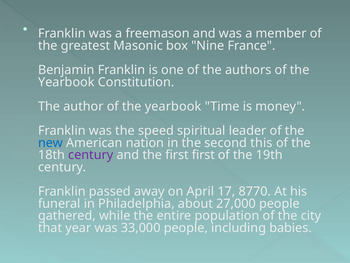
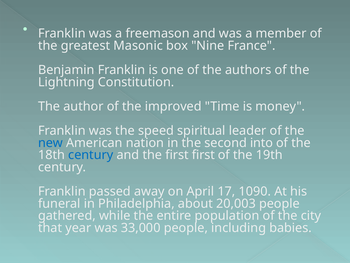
Yearbook: Yearbook -> Lightning (66, 82)
author of the yearbook: yearbook -> improved (173, 106)
this: this -> into (262, 143)
century colour: purple -> blue (91, 155)
8770: 8770 -> 1090 (255, 191)
27,000: 27,000 -> 20,003 (236, 203)
